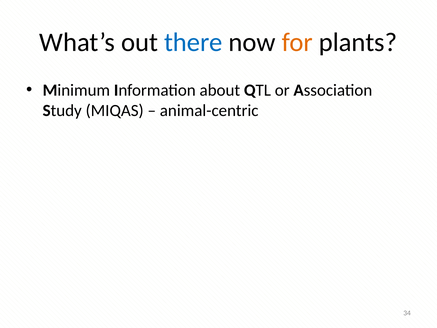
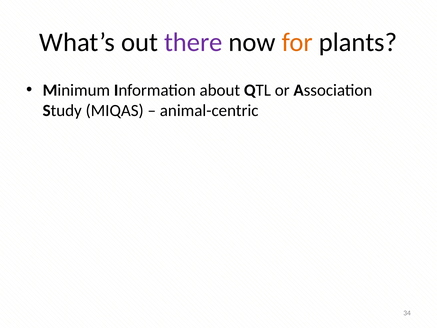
there colour: blue -> purple (193, 42)
